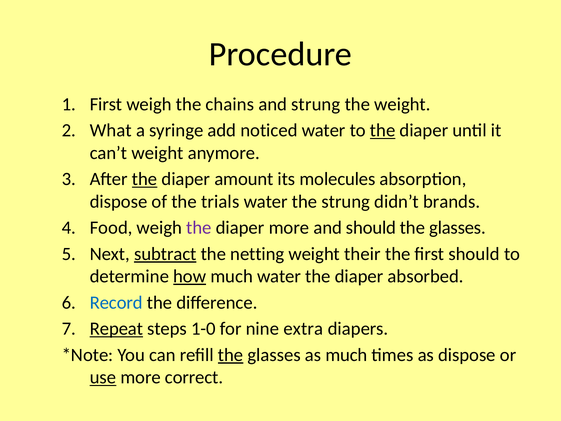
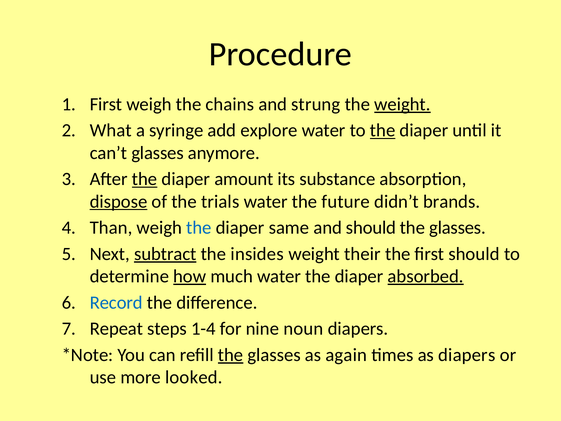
weight underline: none -> present (402, 104)
noticed: noticed -> explore (269, 130)
can’t weight: weight -> glasses (158, 153)
molecules: molecules -> substance (337, 179)
dispose underline: none -> present (119, 201)
the strung: strung -> future (346, 201)
Food: Food -> Than (111, 228)
the colour: purple -> blue (199, 228)
diaper more: more -> same (289, 228)
netting: netting -> insides (257, 254)
absorbed underline: none -> present (426, 276)
Repeat underline: present -> none (116, 329)
1-0: 1-0 -> 1-4 (203, 329)
extra: extra -> noun (303, 329)
as much: much -> again (346, 355)
as dispose: dispose -> diapers (467, 355)
use underline: present -> none (103, 377)
correct: correct -> looked (194, 377)
